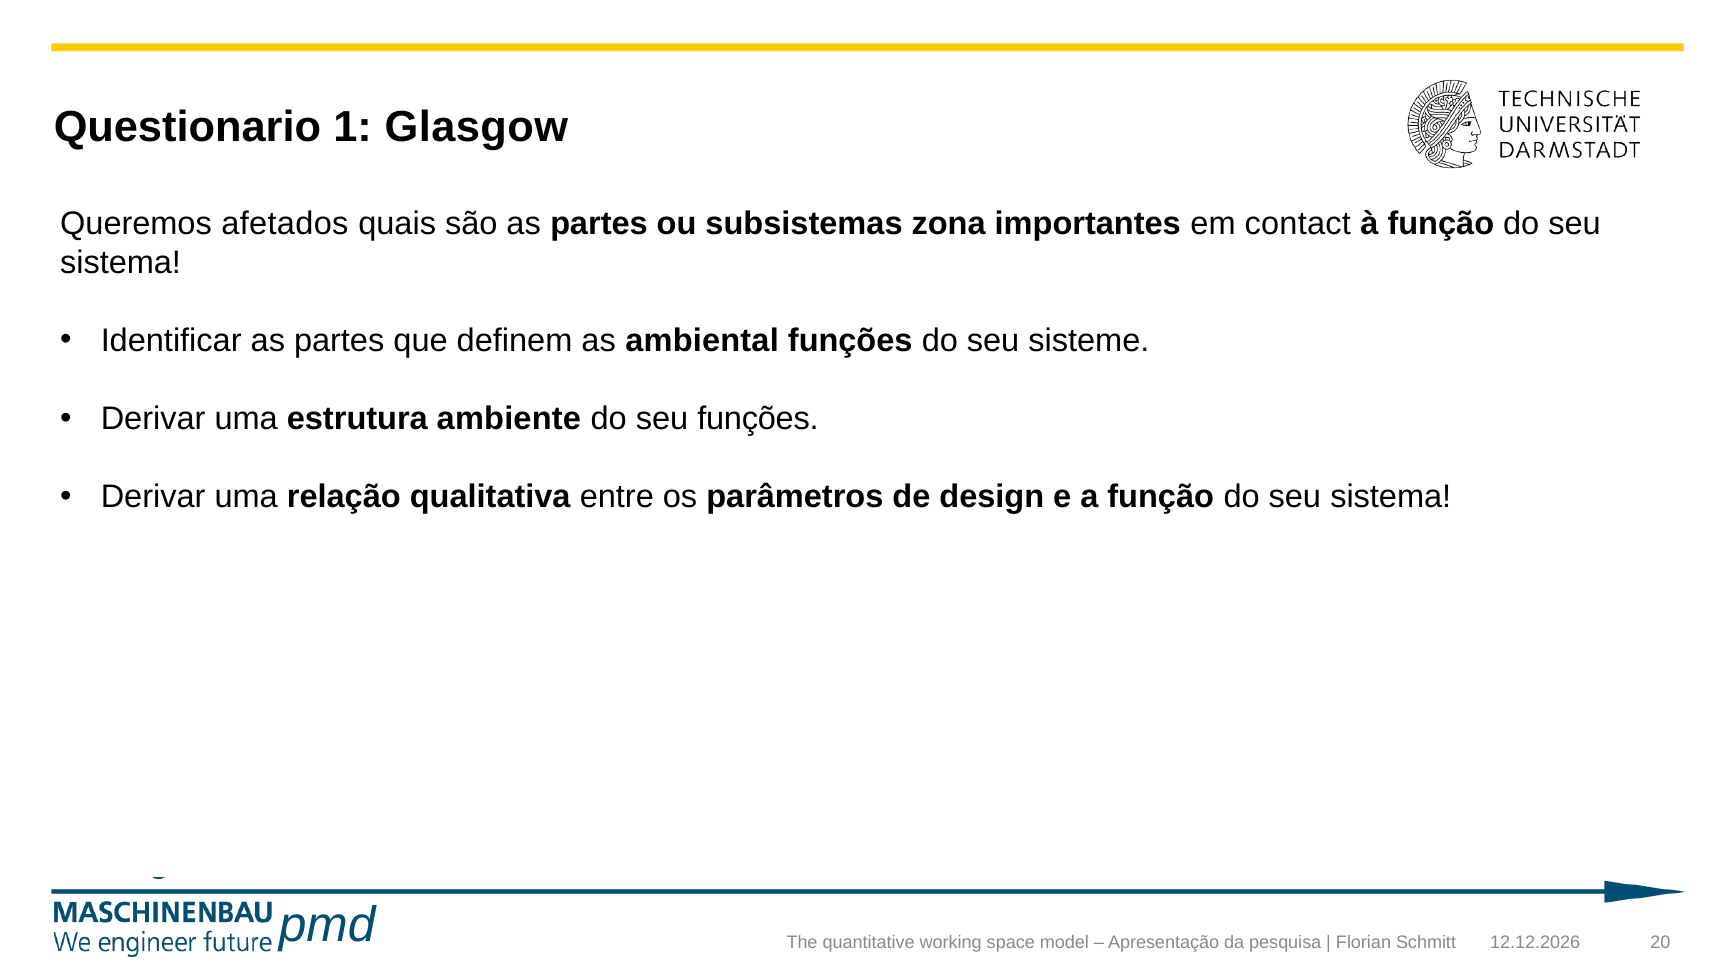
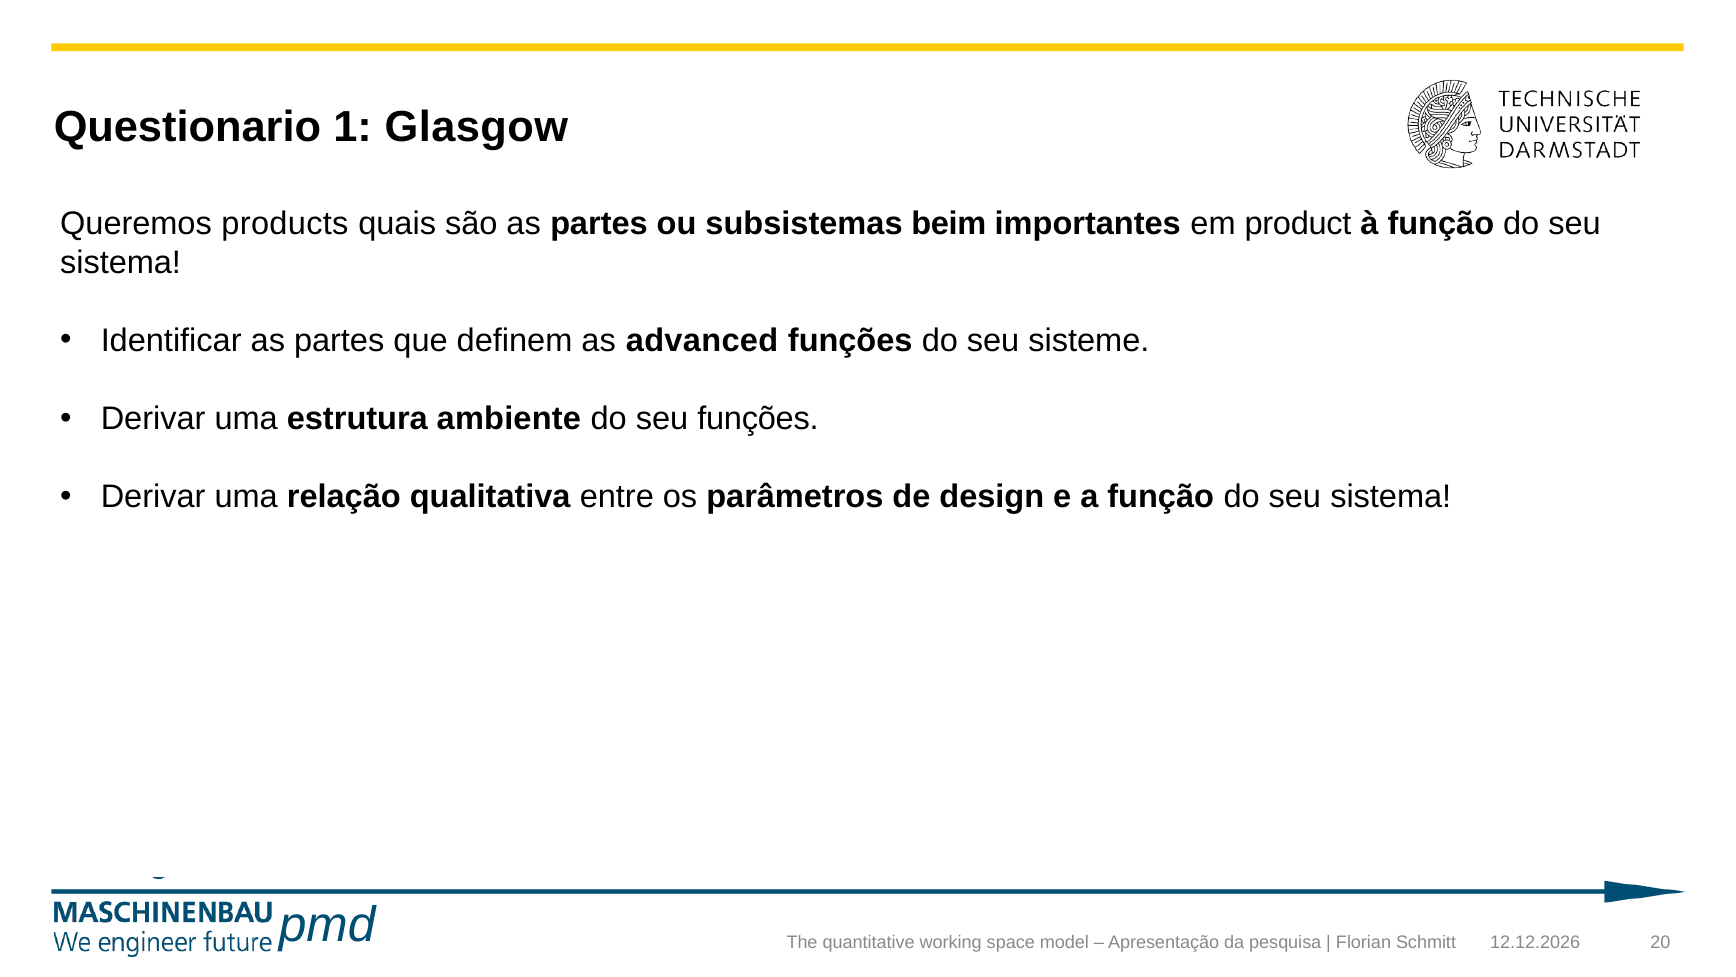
afetados: afetados -> products (285, 223)
zona: zona -> beim (949, 223)
contact: contact -> product (1298, 223)
ambiental: ambiental -> advanced (702, 341)
